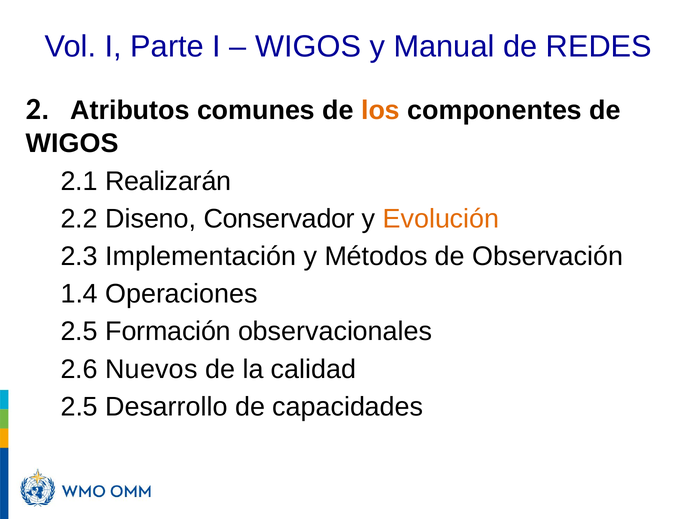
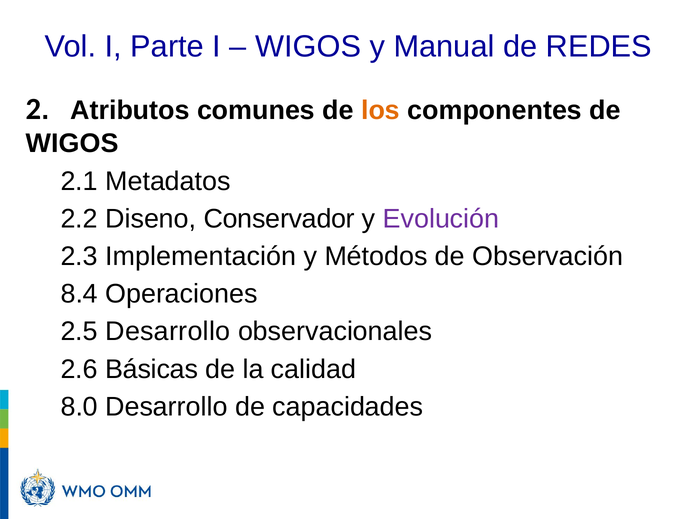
Realizarán: Realizarán -> Metadatos (168, 181)
Evolución colour: orange -> purple (441, 219)
1.4: 1.4 -> 8.4 (79, 294)
2.5 Formación: Formación -> Desarrollo (168, 332)
Nuevos: Nuevos -> Básicas (152, 369)
2.5: 2.5 -> 8.0 (79, 407)
